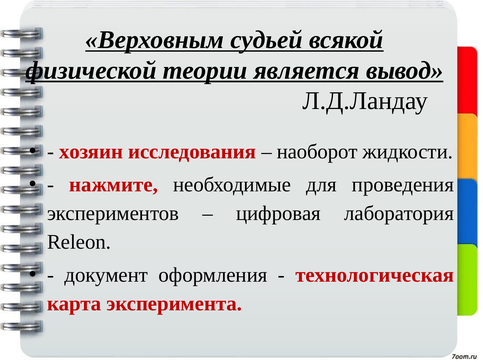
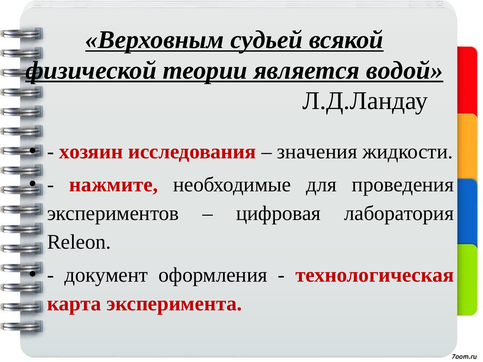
вывод: вывод -> водой (405, 70)
наоборот: наоборот -> значения (317, 152)
